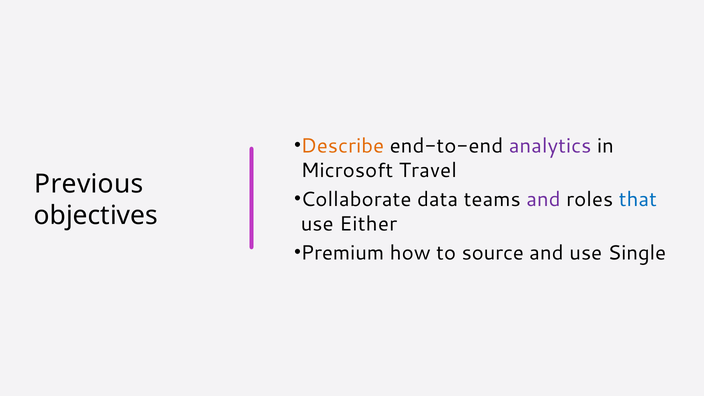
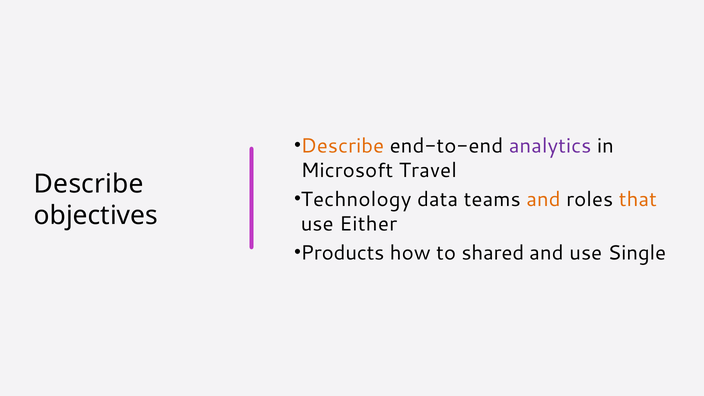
Previous: Previous -> Describe (89, 184)
Collaborate: Collaborate -> Technology (356, 199)
and colour: purple -> orange (543, 199)
that colour: blue -> orange (638, 199)
Premium: Premium -> Products (343, 253)
source: source -> shared (493, 253)
